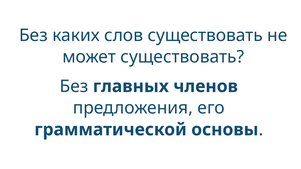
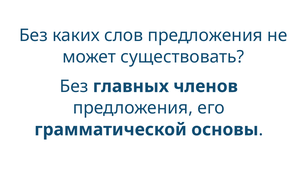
слов существовать: существовать -> предложения (205, 35)
